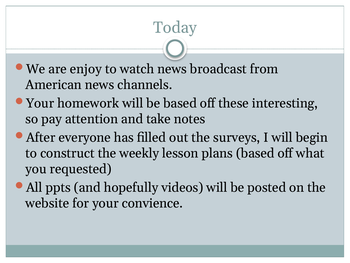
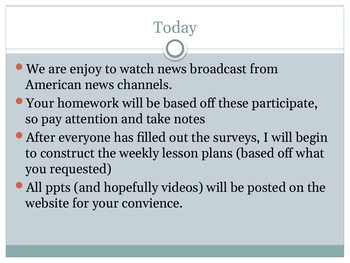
interesting: interesting -> participate (285, 103)
